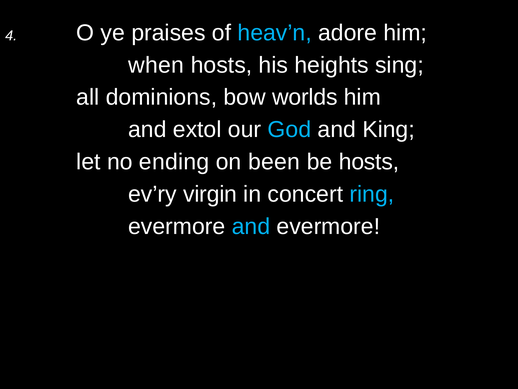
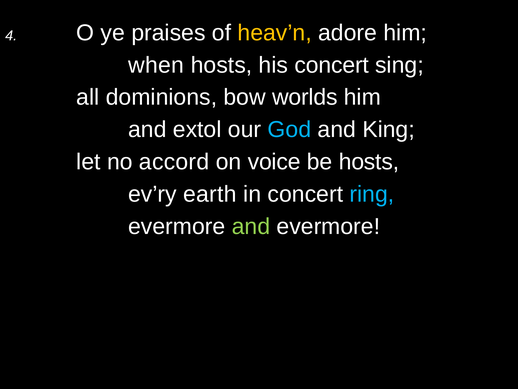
heav’n colour: light blue -> yellow (275, 33)
his heights: heights -> concert (332, 65)
ending: ending -> accord (174, 162)
been: been -> voice (274, 162)
virgin: virgin -> earth (210, 194)
and colour: light blue -> light green (251, 226)
